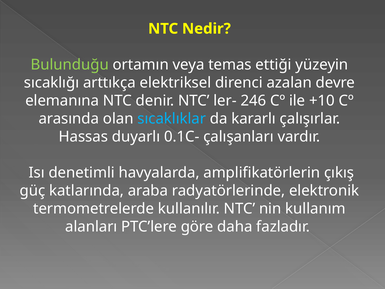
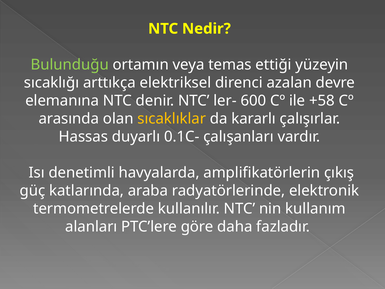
246: 246 -> 600 (253, 101)
+10: +10 -> +58 (322, 101)
sıcaklıklar colour: light blue -> yellow (172, 119)
